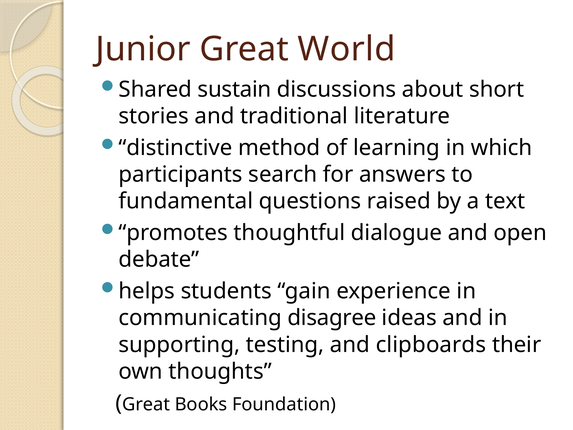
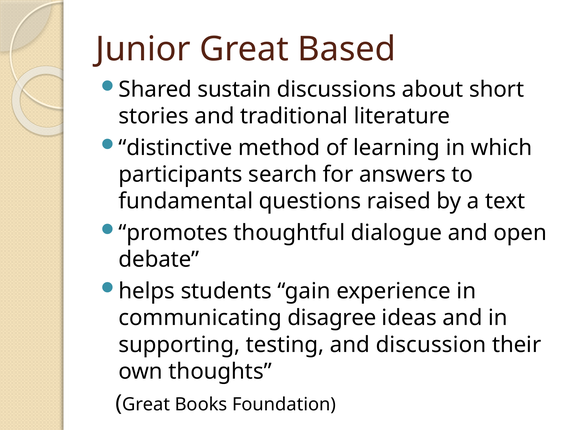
World: World -> Based (347, 49)
clipboards: clipboards -> discussion (431, 345)
